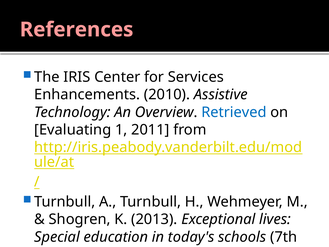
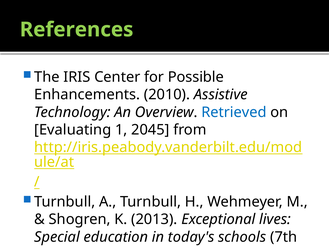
References colour: pink -> light green (77, 30)
Services: Services -> Possible (196, 77)
2011: 2011 -> 2045 (150, 130)
